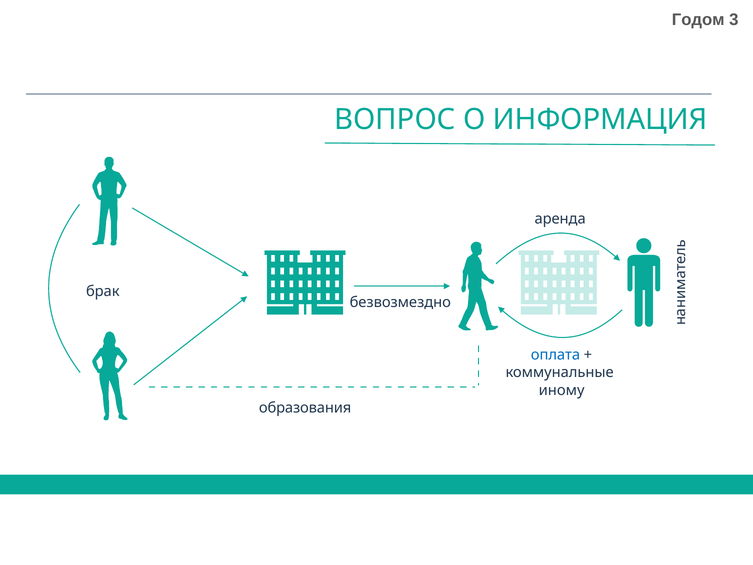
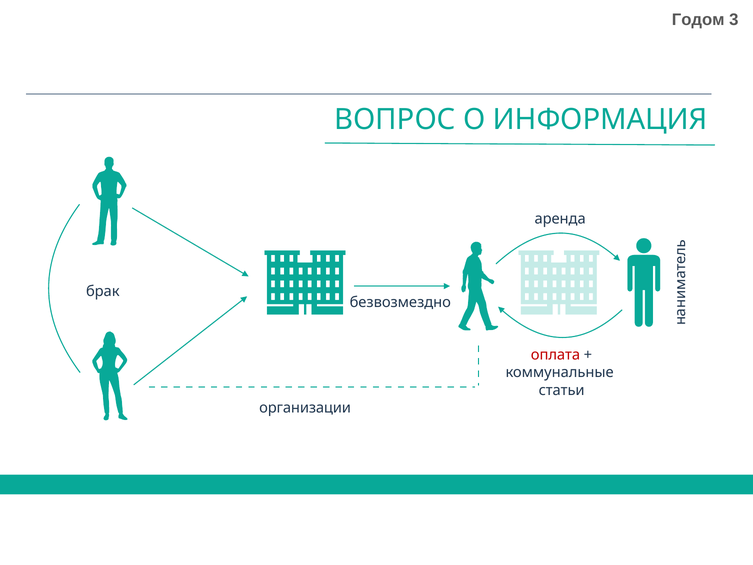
оплата colour: blue -> red (555, 355)
иному: иному -> статьи (562, 390)
образования: образования -> организации (305, 408)
